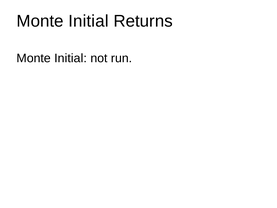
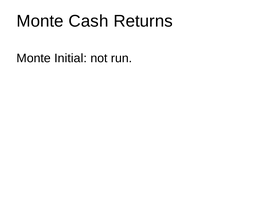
Initial: Initial -> Cash (88, 21)
